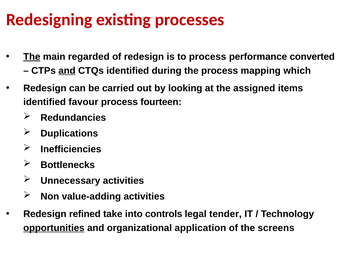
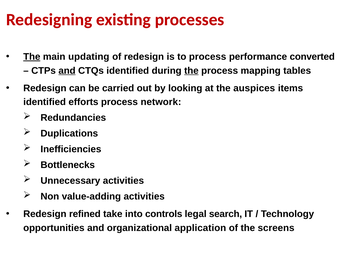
regarded: regarded -> updating (89, 57)
the underline: none -> present (191, 71)
which: which -> tables (297, 71)
assigned: assigned -> auspices (254, 88)
favour: favour -> efforts (83, 102)
fourteen: fourteen -> network (161, 102)
tender: tender -> search (226, 214)
opportunities underline: present -> none (54, 228)
